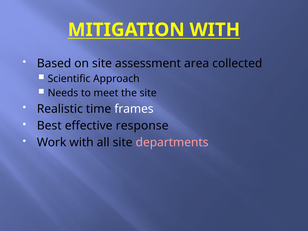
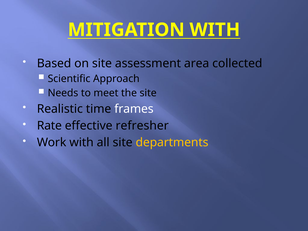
Best: Best -> Rate (49, 126)
response: response -> refresher (142, 126)
departments colour: pink -> yellow (172, 143)
